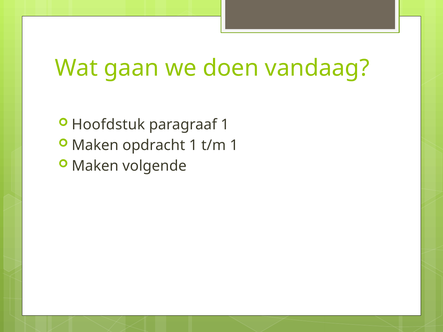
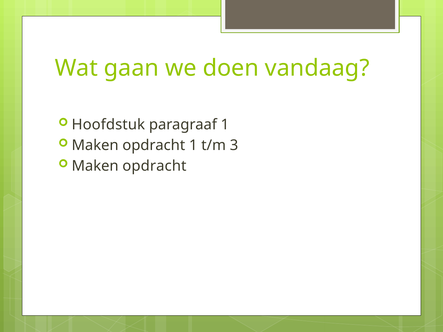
t/m 1: 1 -> 3 (234, 145)
volgende: volgende -> opdracht (154, 166)
